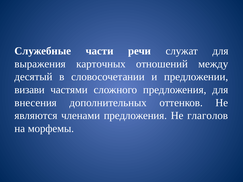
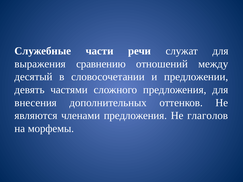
карточных: карточных -> сравнению (101, 64)
визави: визави -> девять (30, 90)
